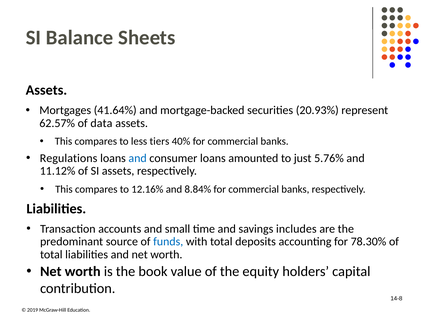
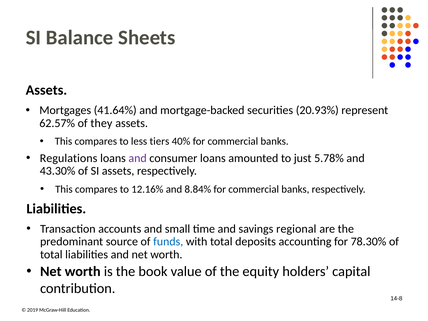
data: data -> they (101, 123)
and colour: blue -> purple (138, 158)
5.76%: 5.76% -> 5.78% (329, 158)
11.12%: 11.12% -> 43.30% (58, 171)
includes: includes -> regional (296, 229)
